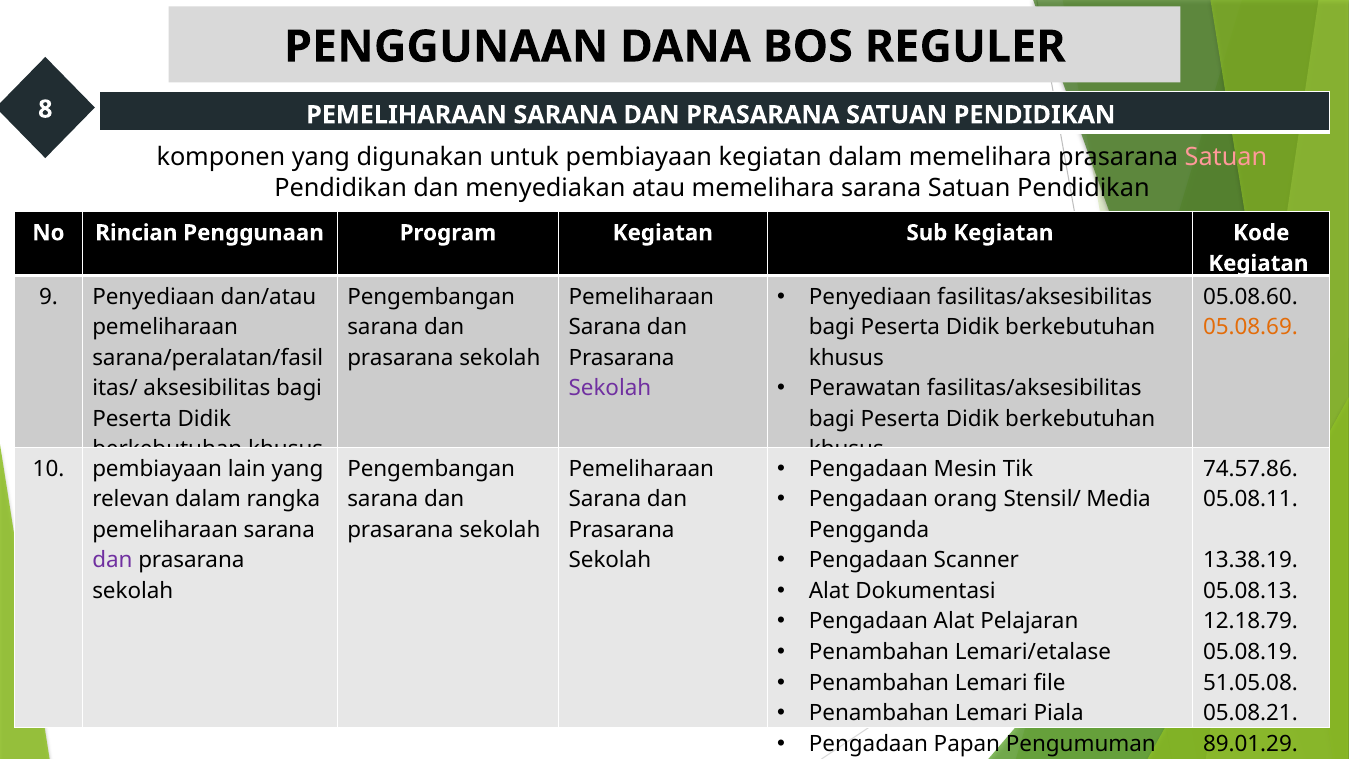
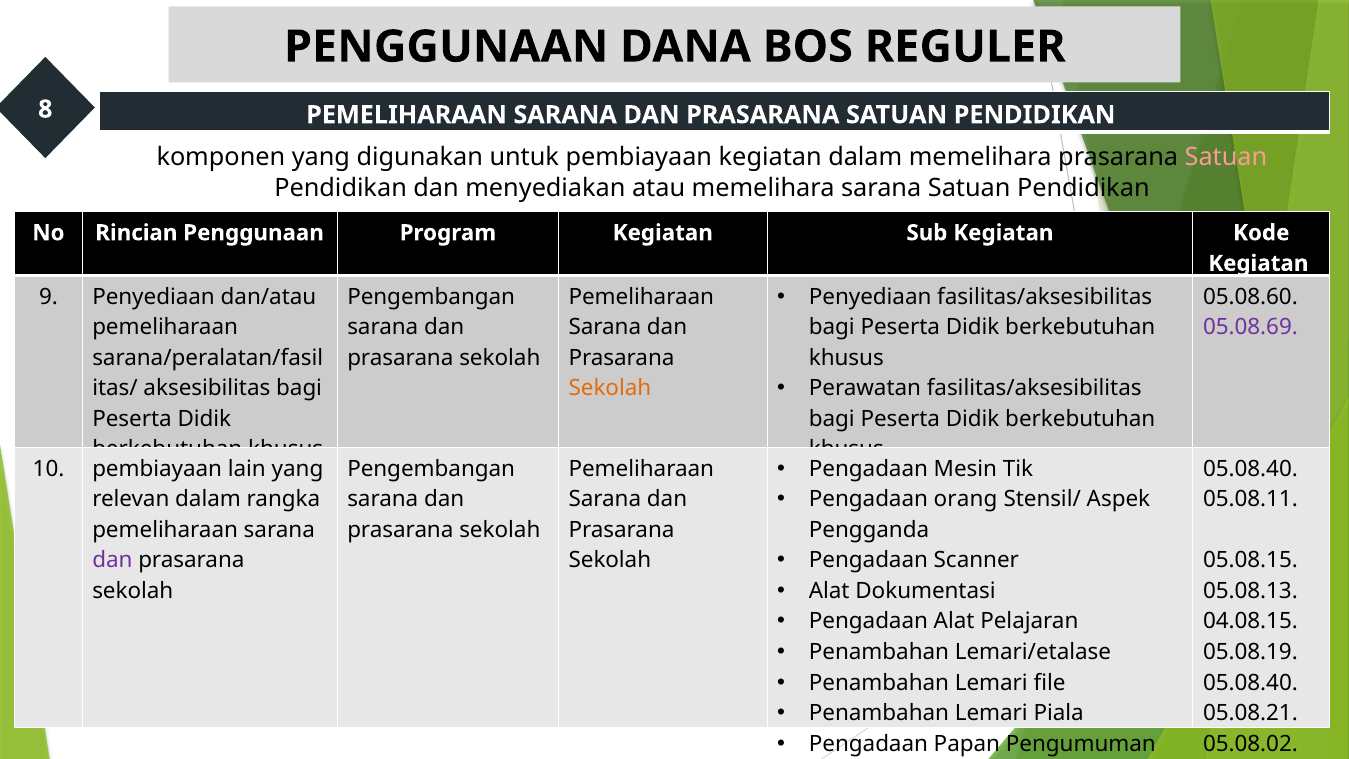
05.08.69 colour: orange -> purple (1250, 327)
Sekolah colour: purple -> orange (610, 388)
74.57.86: 74.57.86 -> 05.08.40 (1250, 469)
Media: Media -> Aspek (1118, 499)
13.38.19: 13.38.19 -> 05.08.15 (1250, 560)
12.18.79: 12.18.79 -> 04.08.15 (1250, 621)
51.05.08: 51.05.08 -> 05.08.40 (1250, 682)
89.01.29: 89.01.29 -> 05.08.02 (1250, 743)
